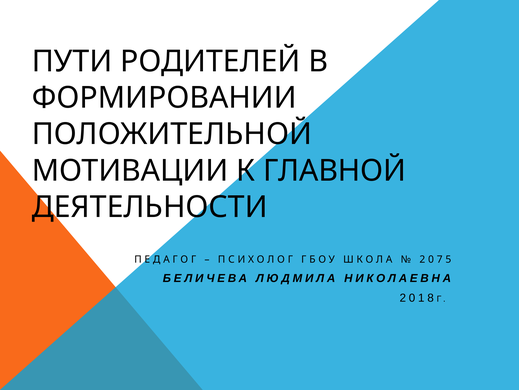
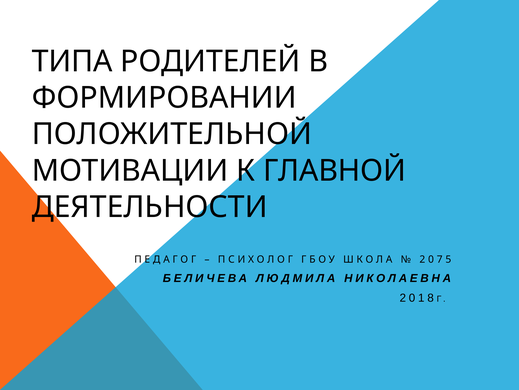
ПУТИ: ПУТИ -> ТИПА (72, 61)
